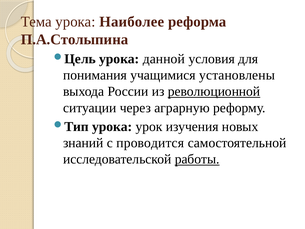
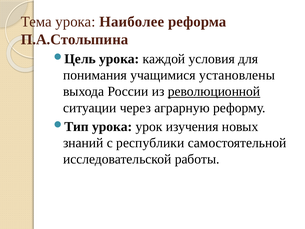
данной: данной -> каждой (164, 59)
проводится: проводится -> республики (150, 143)
работы underline: present -> none (197, 159)
